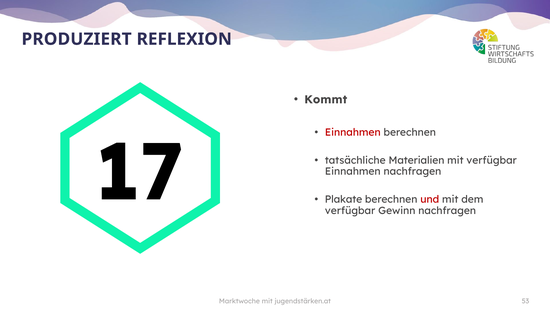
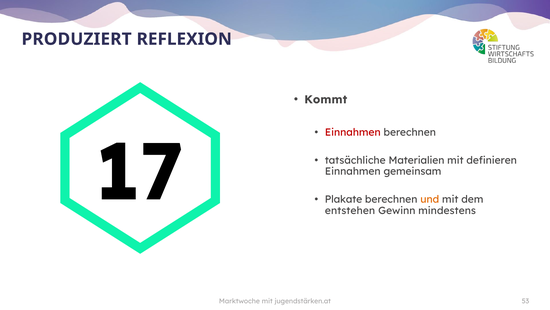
mit verfügbar: verfügbar -> definieren (492, 160)
Einnahmen nachfragen: nachfragen -> gemeinsam (412, 171)
und colour: red -> orange (430, 199)
verfügbar: verfügbar -> entstehen (350, 210)
Gewinn nachfragen: nachfragen -> mindestens (447, 210)
